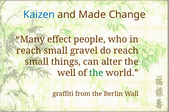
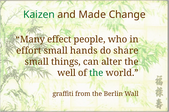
Kaizen colour: blue -> green (39, 15)
reach: reach -> effort (29, 51)
gravel: gravel -> hands (84, 51)
do reach: reach -> share (126, 51)
